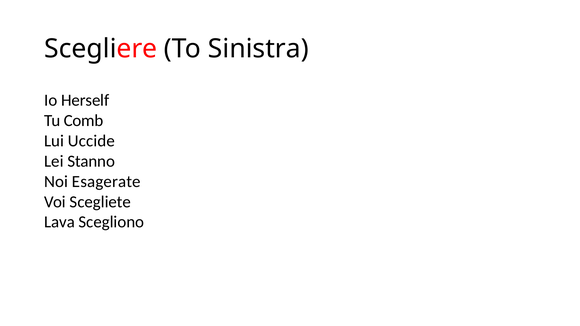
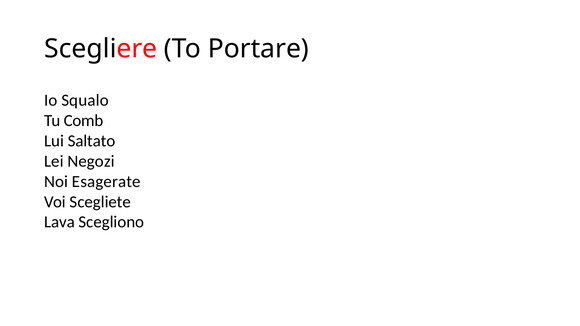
Sinistra: Sinistra -> Portare (258, 49)
Herself: Herself -> Squalo (85, 100)
Uccide: Uccide -> Saltato (92, 141)
Stanno: Stanno -> Negozi (91, 161)
